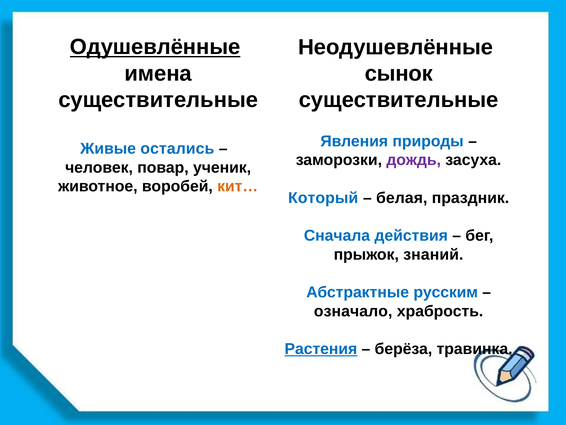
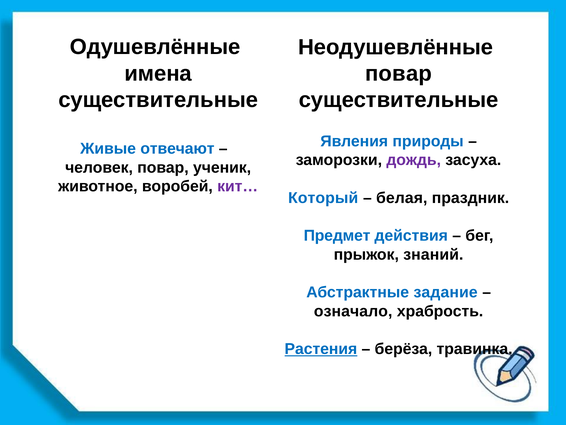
Одушевлённые underline: present -> none (155, 47)
сынок: сынок -> повар (399, 73)
остались: остались -> отвечают (177, 148)
кит… colour: orange -> purple (238, 186)
Сначала: Сначала -> Предмет (337, 235)
русским: русским -> задание (446, 292)
